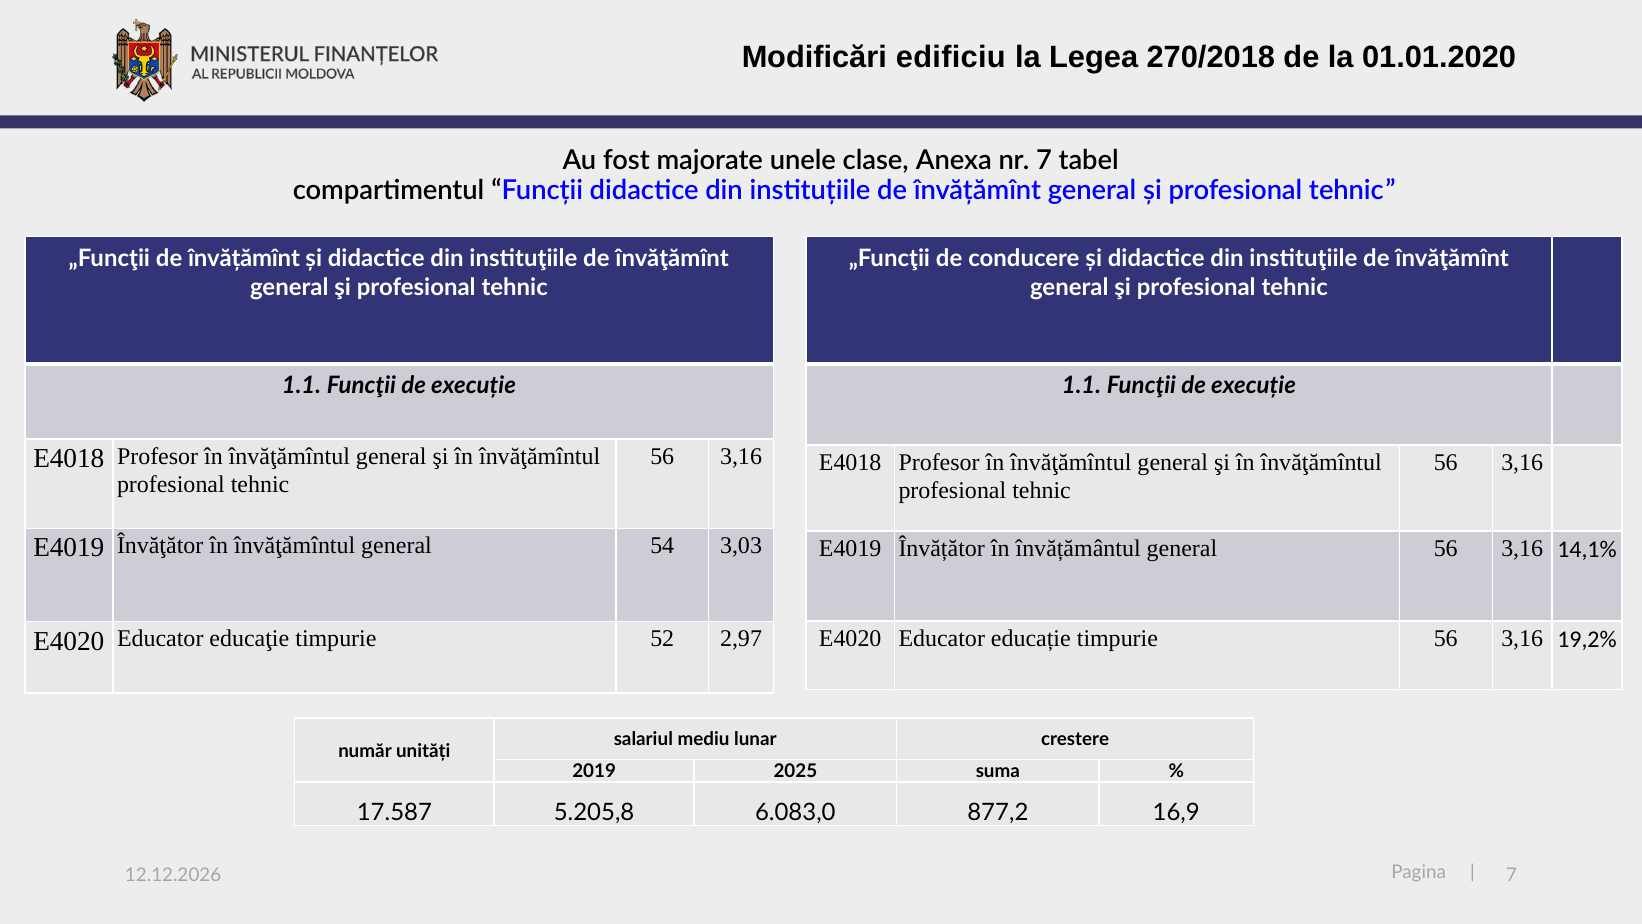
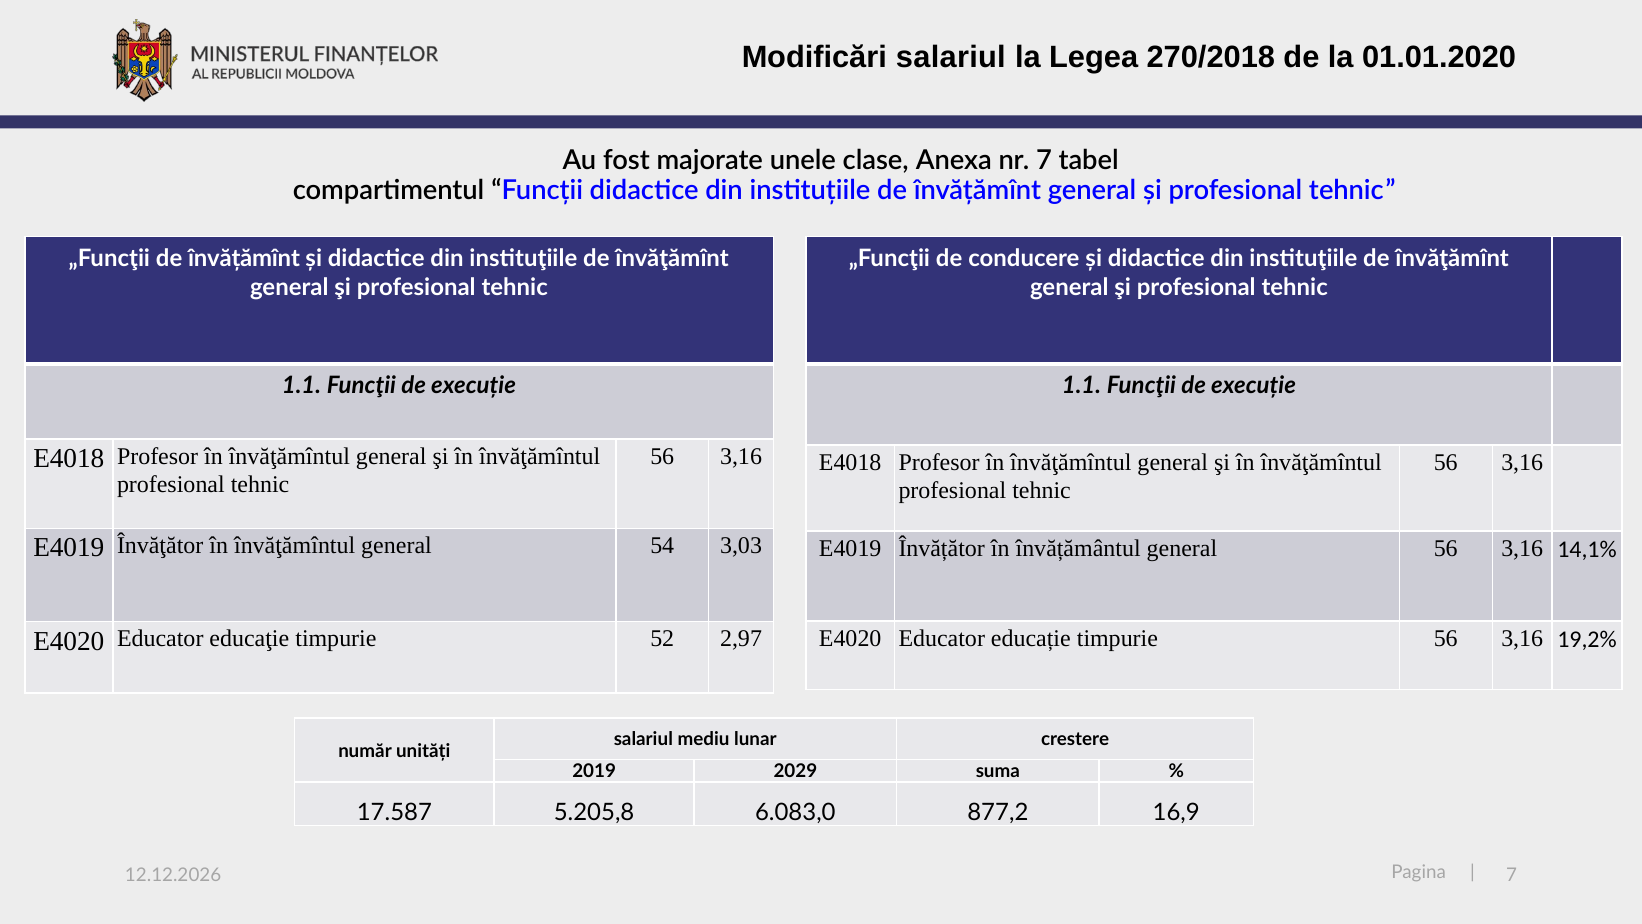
Modificări edificiu: edificiu -> salariul (951, 58)
2025: 2025 -> 2029 (795, 771)
